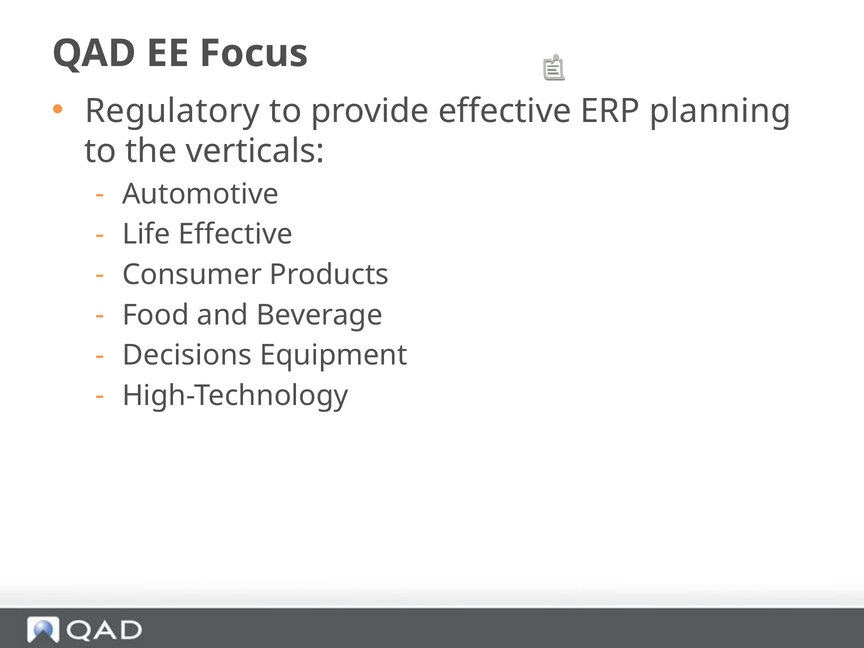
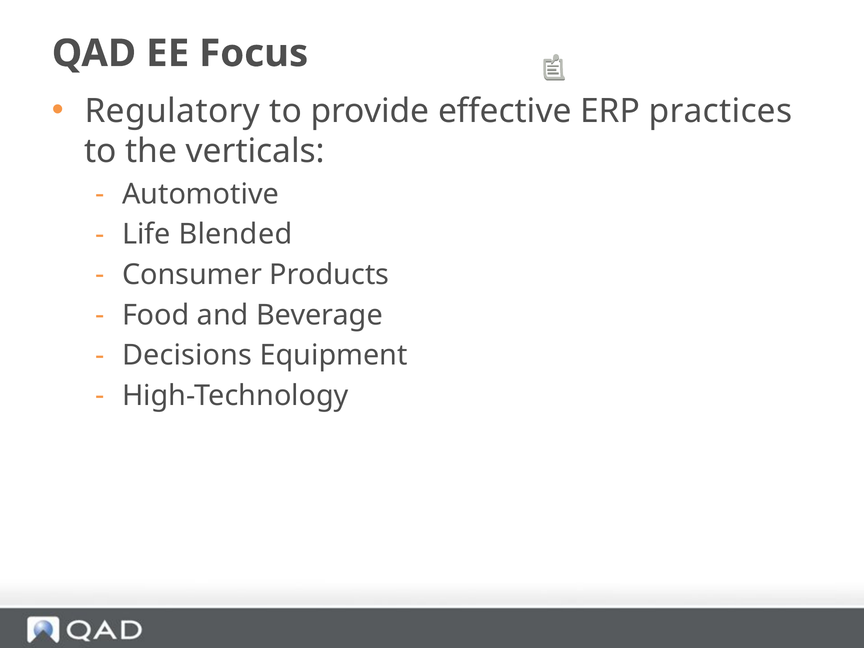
planning: planning -> practices (721, 111)
Life Effective: Effective -> Blended (235, 234)
